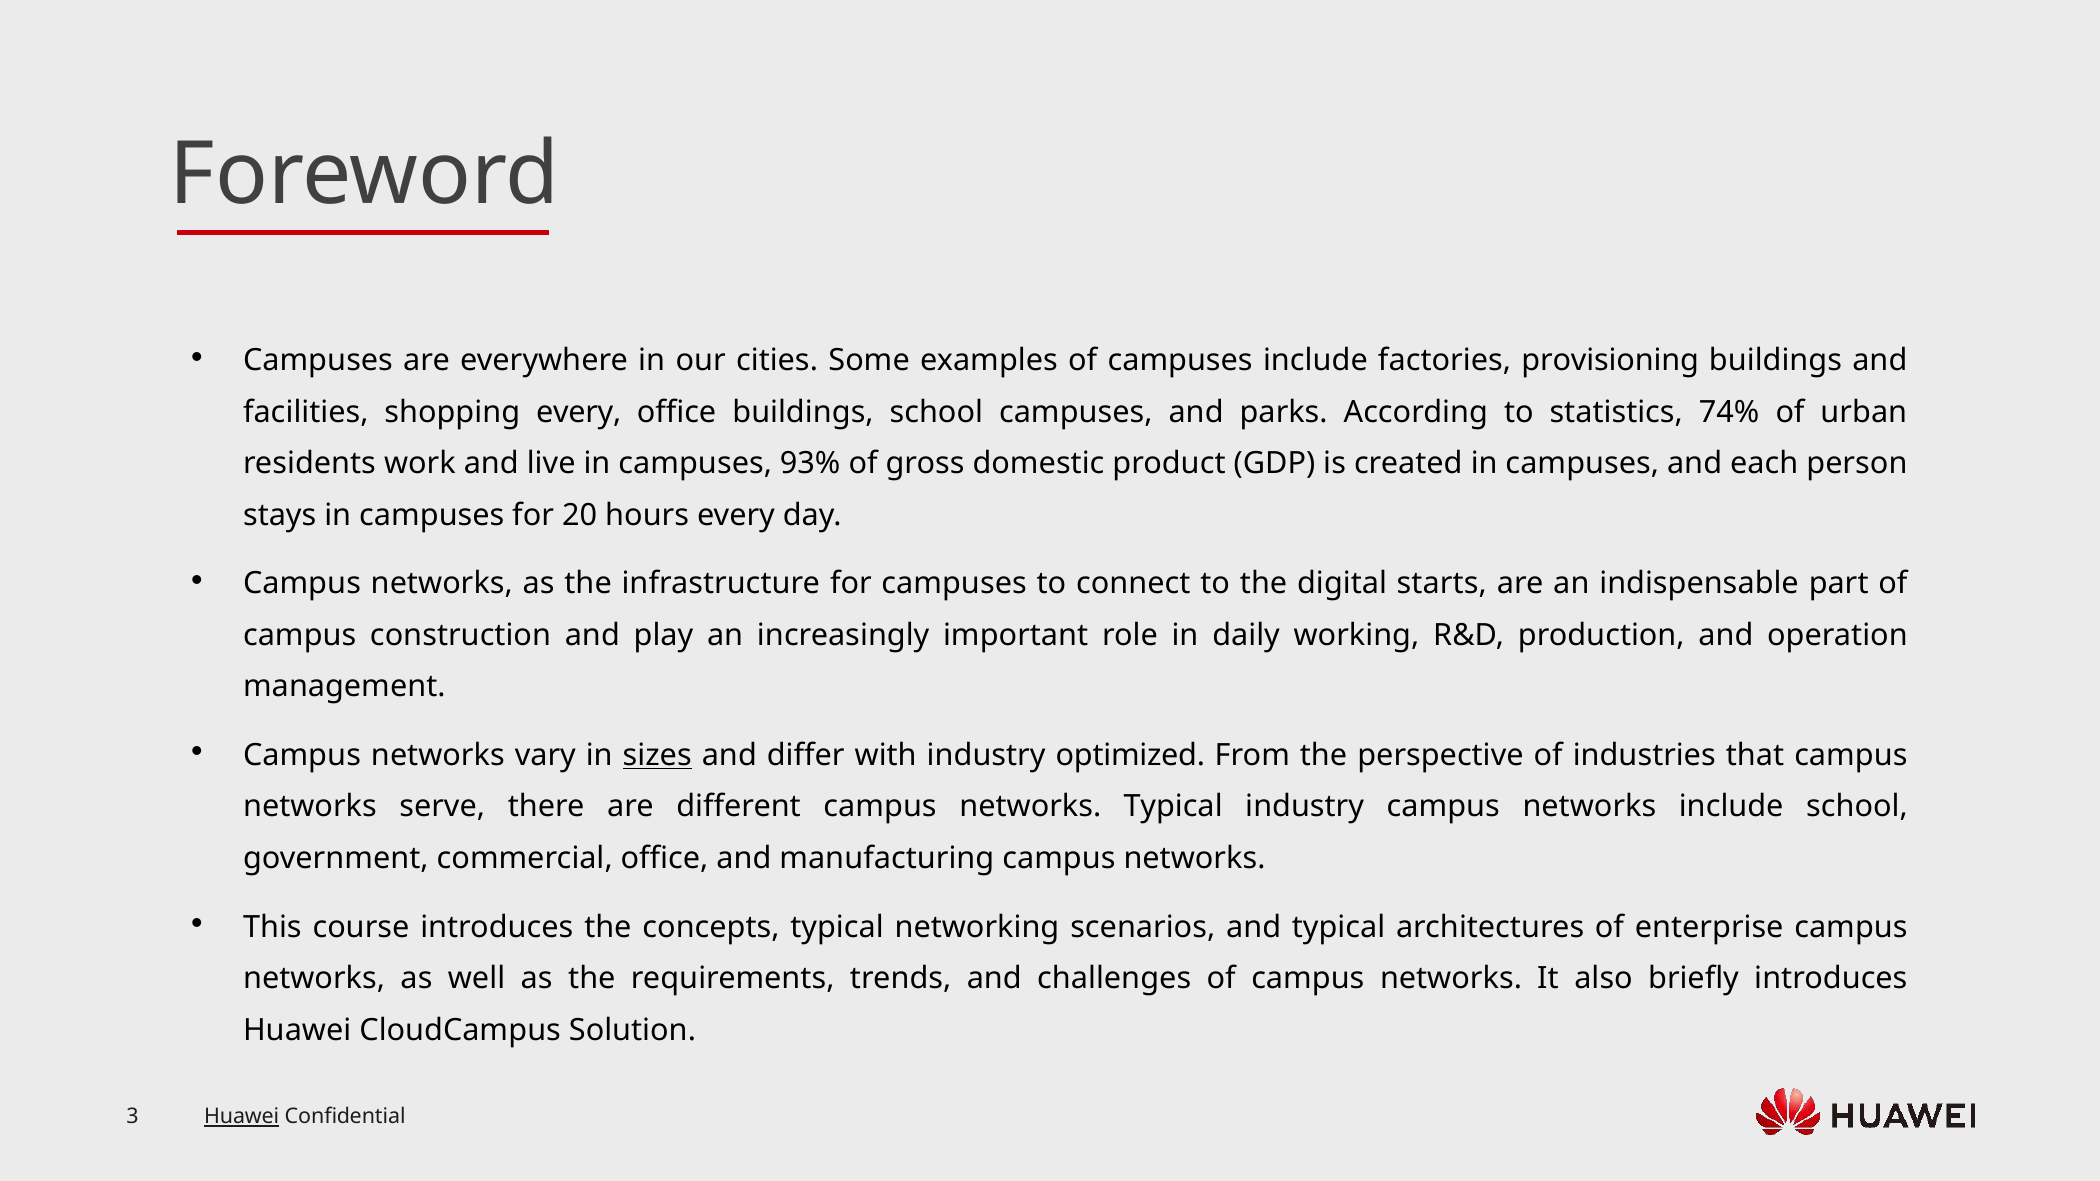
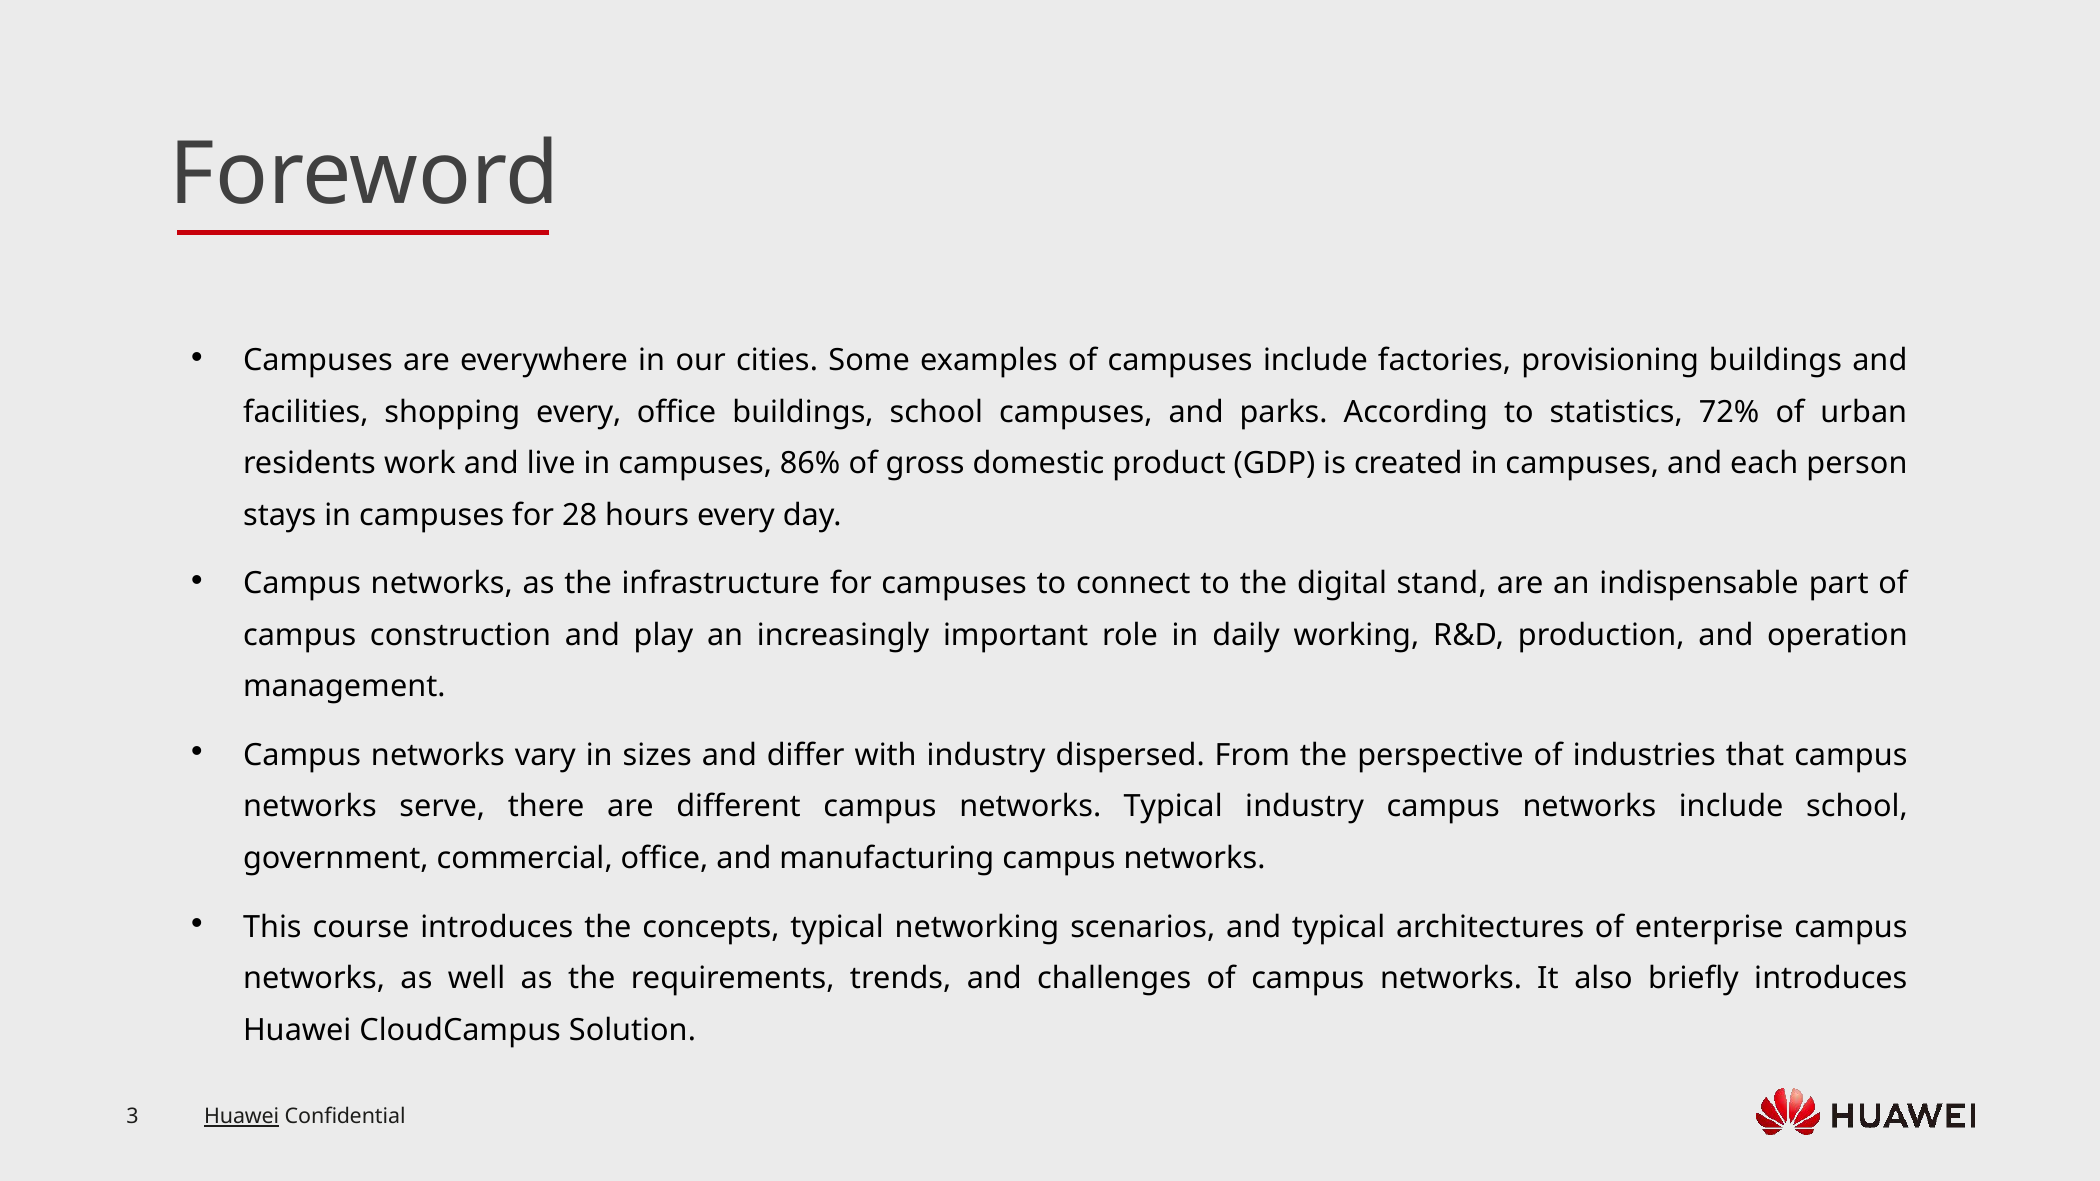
74%: 74% -> 72% (1729, 412)
93%: 93% -> 86% (810, 464)
20: 20 -> 28 (580, 515)
starts: starts -> stand (1442, 584)
sizes underline: present -> none (657, 756)
optimized: optimized -> dispersed (1130, 756)
